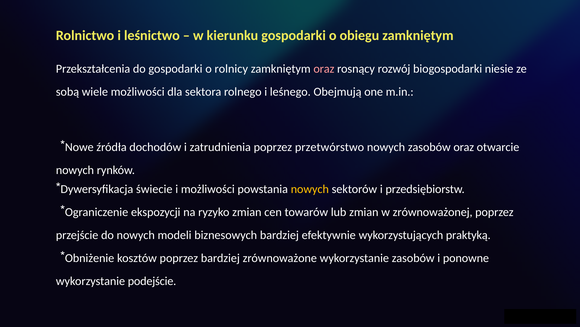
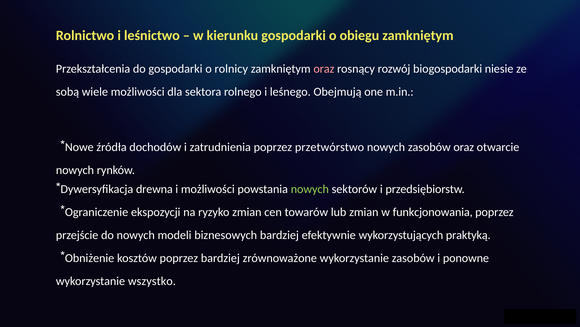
świecie: świecie -> drewna (154, 189)
nowych colour: yellow -> light green (310, 189)
zrównoważonej: zrównoważonej -> funkcjonowania (433, 212)
podejście: podejście -> wszystko (152, 281)
